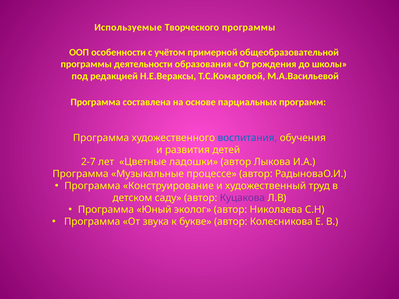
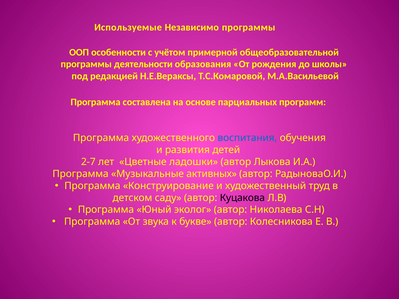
Творческого: Творческого -> Независимо (192, 27)
процессе: процессе -> активных (212, 174)
Куцакова colour: purple -> black (242, 198)
